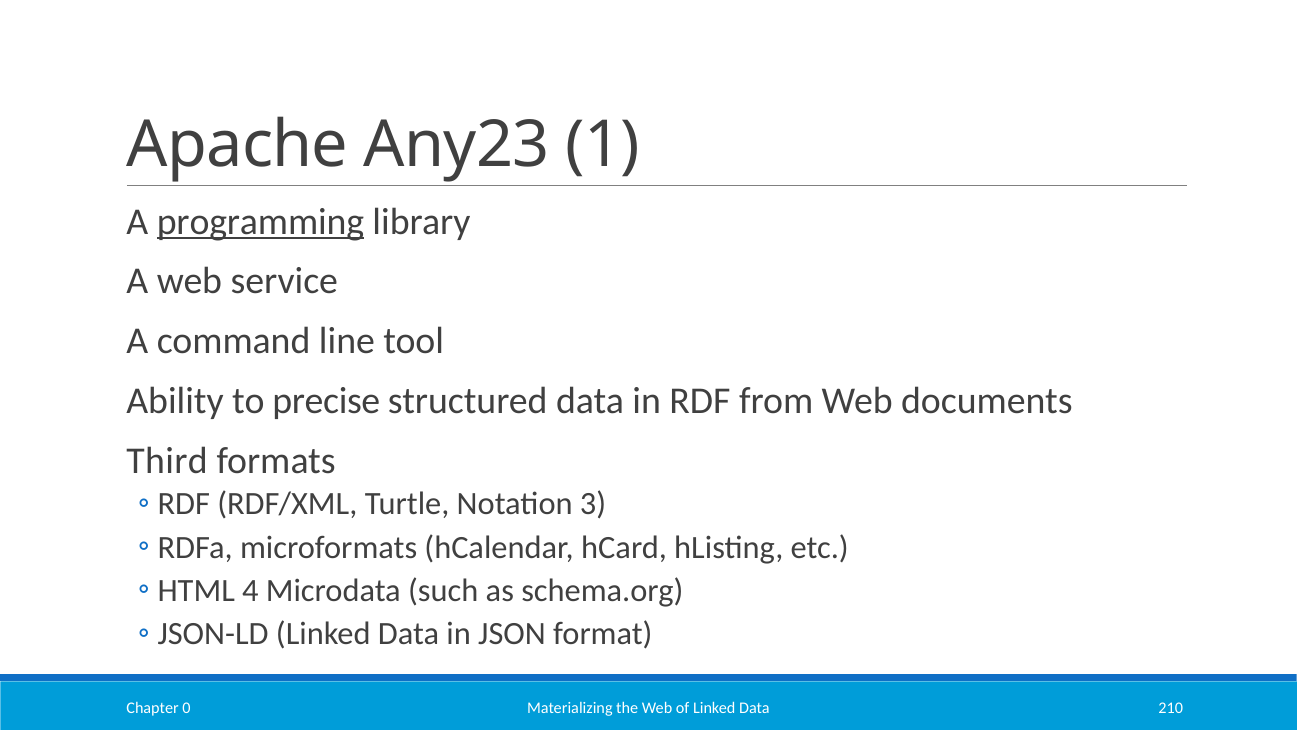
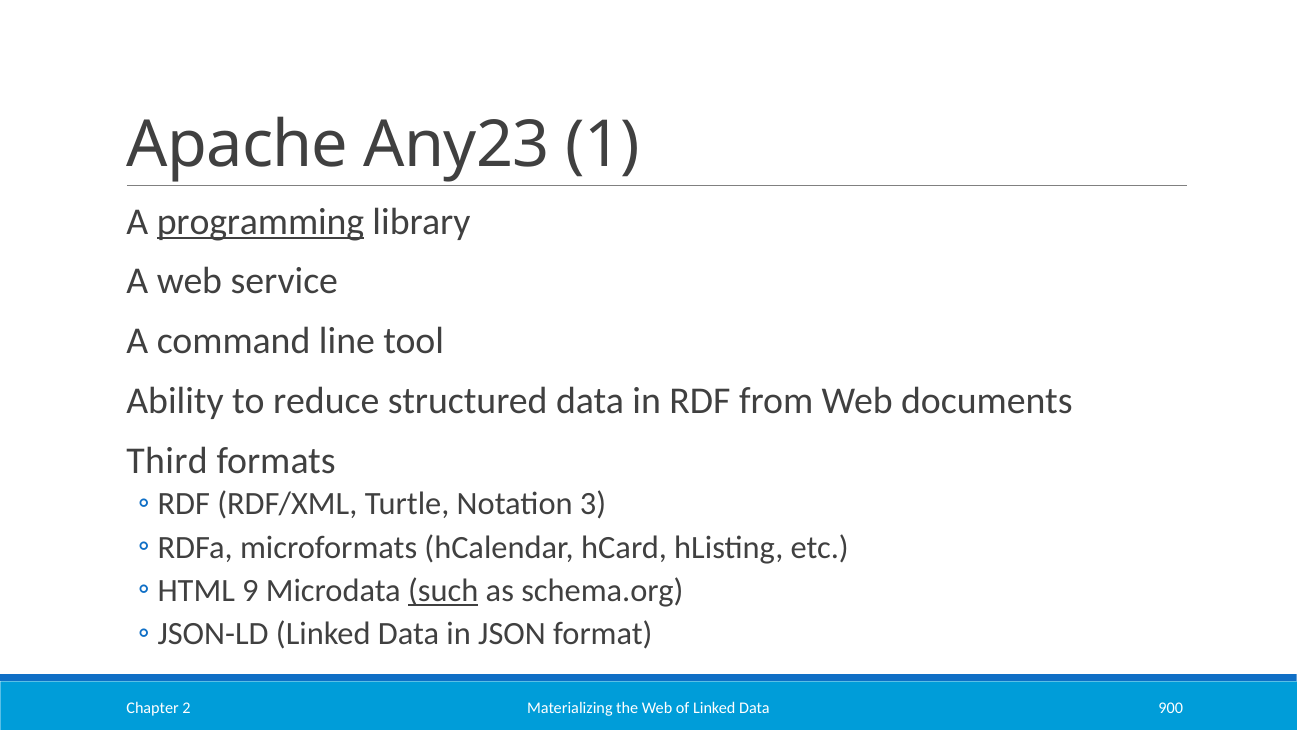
precise: precise -> reduce (326, 401)
4: 4 -> 9 (250, 590)
such underline: none -> present (443, 590)
210: 210 -> 900 (1171, 708)
0: 0 -> 2 (186, 708)
